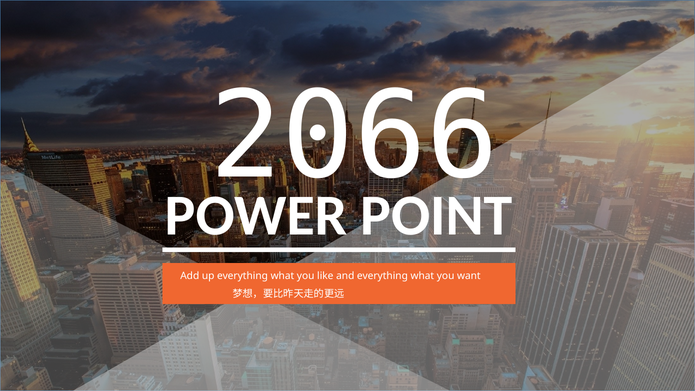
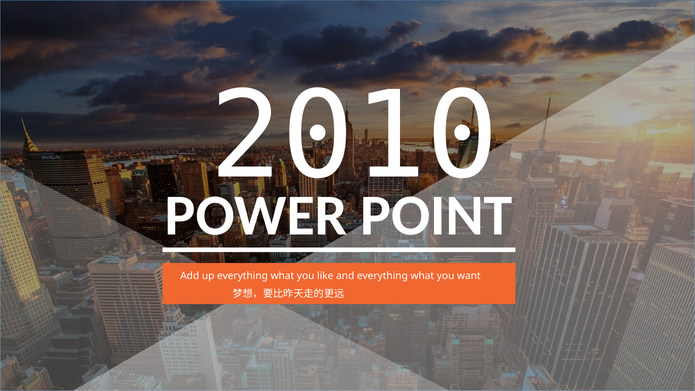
2066: 2066 -> 2010 (354, 137)
